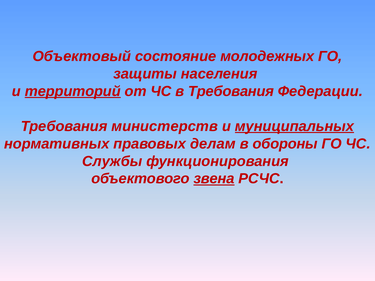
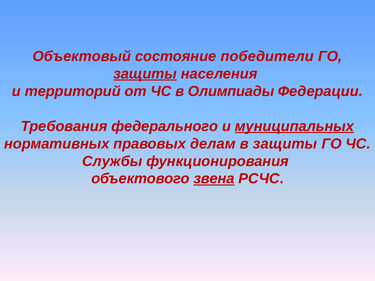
молодежных: молодежных -> победители (267, 56)
защиты underline: none -> present (145, 74)
территорий underline: present -> none (73, 91)
в Требования: Требования -> Олимпиады (231, 91)
министерств: министерств -> федерального (165, 126)
в обороны: обороны -> защиты (285, 144)
